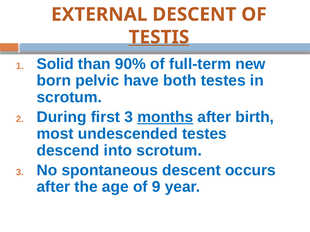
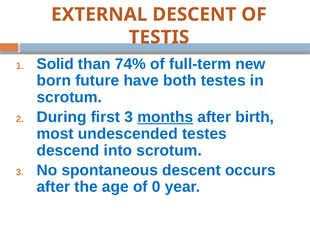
TESTIS underline: present -> none (159, 37)
90%: 90% -> 74% (130, 64)
pelvic: pelvic -> future (97, 81)
9: 9 -> 0 (156, 187)
